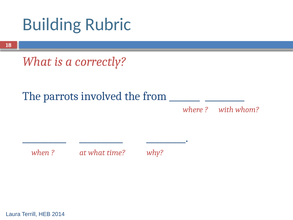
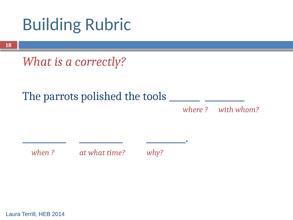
involved: involved -> polished (101, 96)
from: from -> tools (155, 96)
